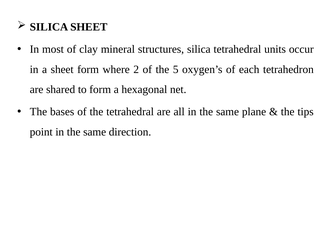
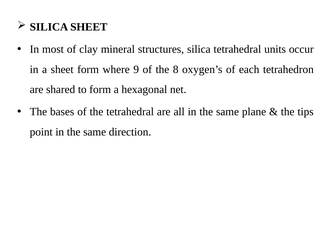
2: 2 -> 9 (136, 69)
5: 5 -> 8 (176, 69)
